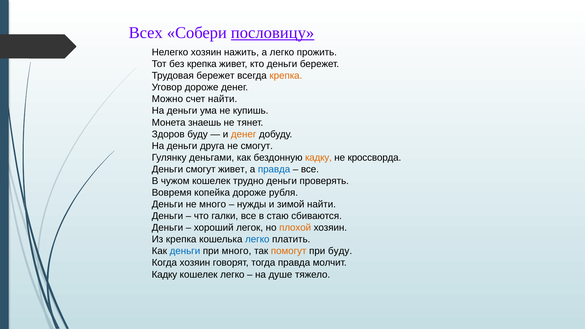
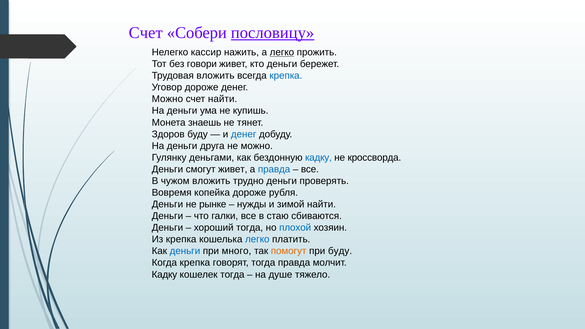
Всех: Всех -> Счет (146, 33)
Нелегко хозяин: хозяин -> кассир (206, 52)
легко underline: none -> present (282, 52)
без крепка: крепка -> говори (202, 64)
Трудовая бережет: бережет -> вложить (215, 76)
крепка colour: orange -> blue (286, 76)
денег colour: orange -> blue (244, 134)
не смогут: смогут -> можно (257, 146)
кадку colour: orange -> blue (318, 158)
чужом кошелек: кошелек -> вложить (211, 181)
не много: много -> рынке (213, 204)
хороший легок: легок -> тогда (250, 228)
плохой colour: orange -> blue (295, 228)
Когда хозяин: хозяин -> крепка (195, 263)
кошелек легко: легко -> тогда (232, 275)
